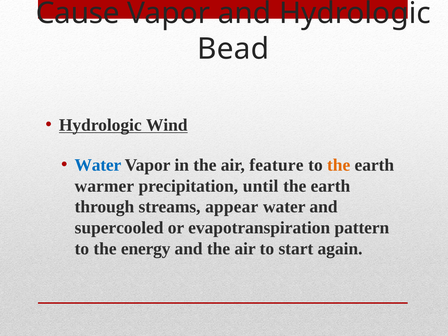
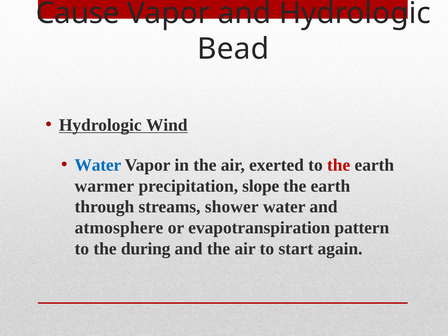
feature: feature -> exerted (277, 165)
the colour: orange -> red (339, 165)
until: until -> slope (261, 186)
appear: appear -> shower (232, 207)
supercooled: supercooled -> atmosphere (119, 228)
energy: energy -> during (146, 249)
